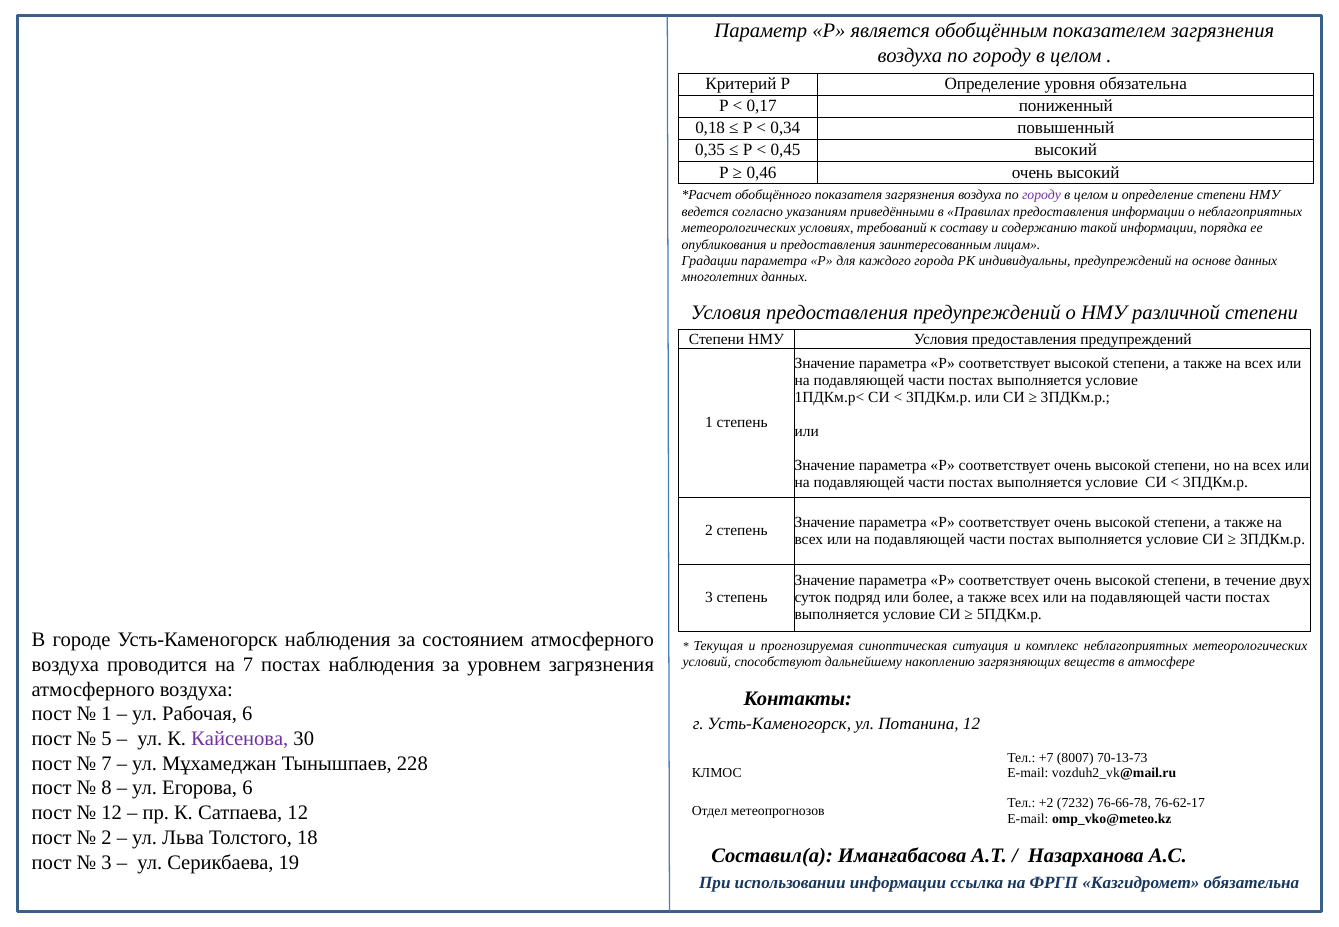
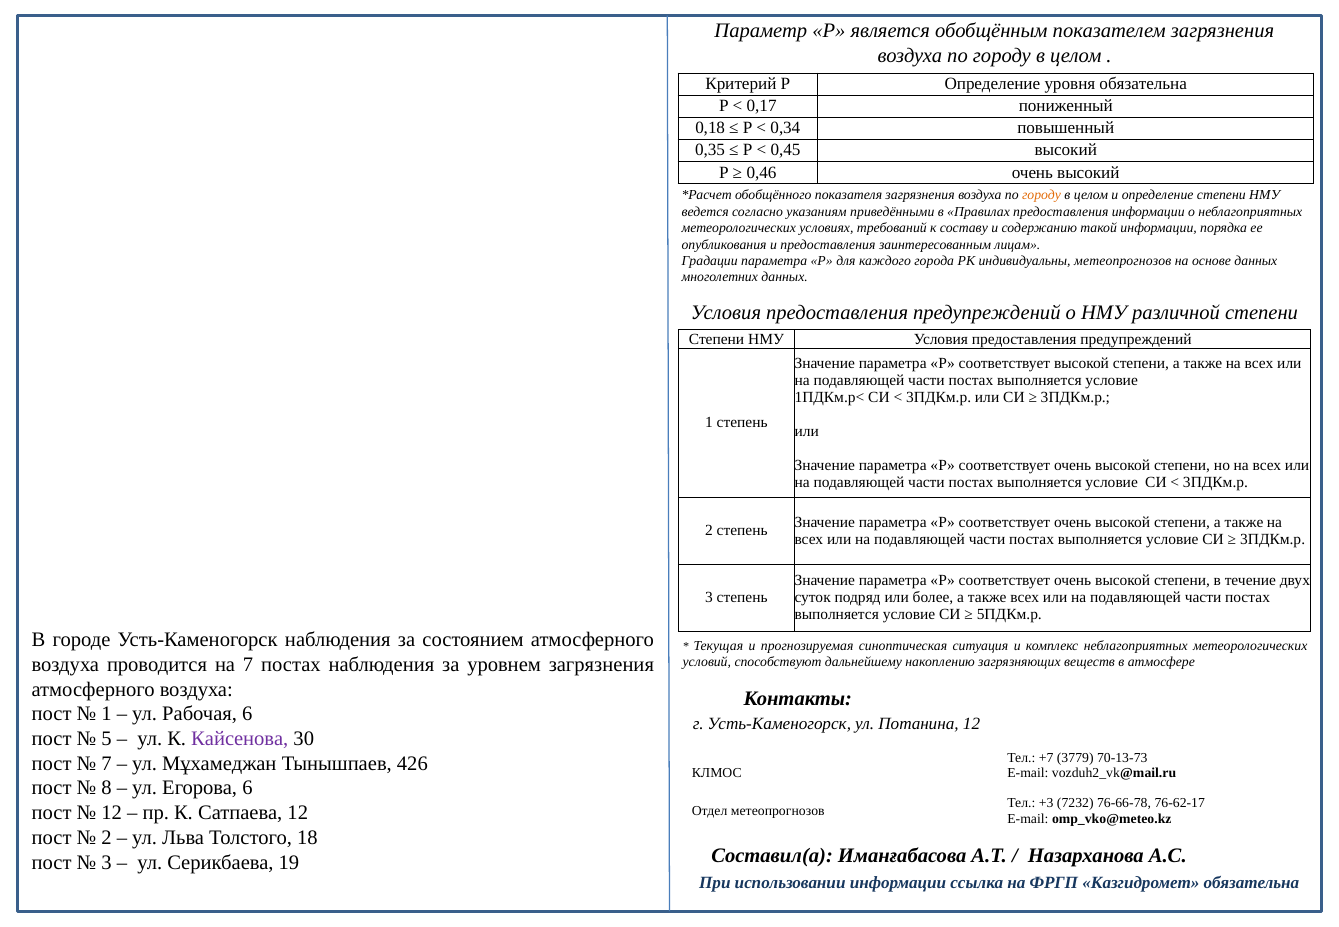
городу colour: purple -> orange (1042, 195)
индивидуальны предупреждений: предупреждений -> метеопрогнозов (1123, 261)
8007: 8007 -> 3779 (1075, 758)
228: 228 -> 426 (412, 763)
+2: +2 -> +3 (1046, 803)
